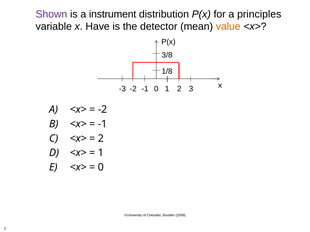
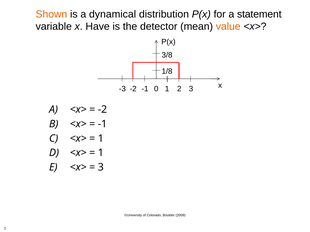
Shown colour: purple -> orange (51, 14)
instrument: instrument -> dynamical (113, 14)
principles: principles -> statement (259, 14)
2: 2 -> 1 (101, 139)
0: 0 -> 3 (101, 168)
